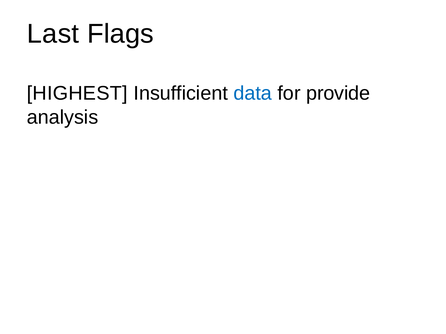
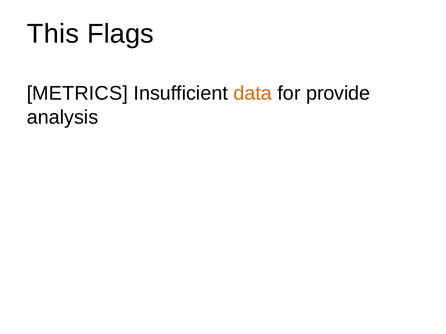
Last: Last -> This (53, 34)
HIGHEST: HIGHEST -> METRICS (77, 94)
data colour: blue -> orange (253, 94)
